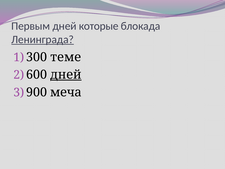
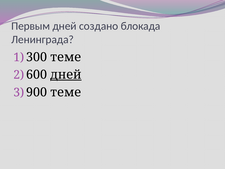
которые: которые -> создано (99, 26)
Ленинграда underline: present -> none (43, 39)
меча: меча -> теме (66, 92)
